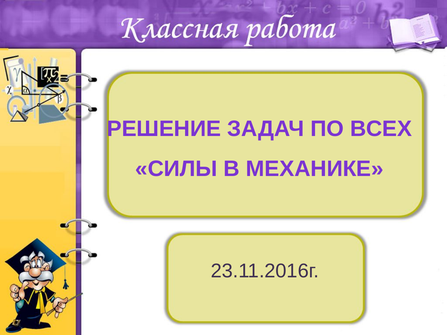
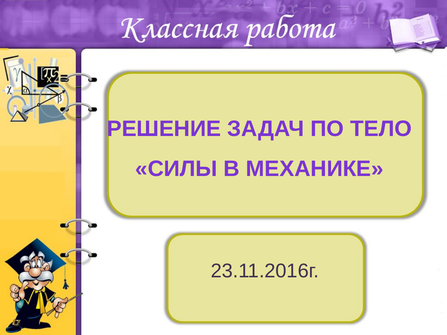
ВСЕХ: ВСЕХ -> ТЕЛО (381, 129)
